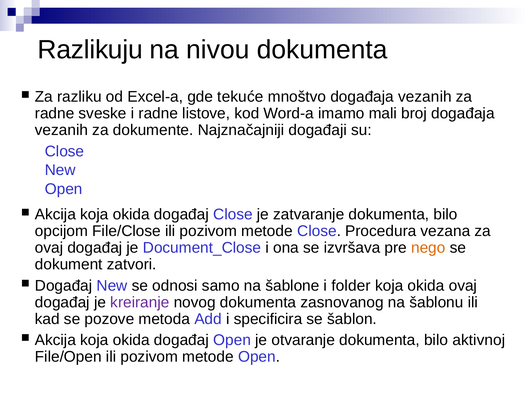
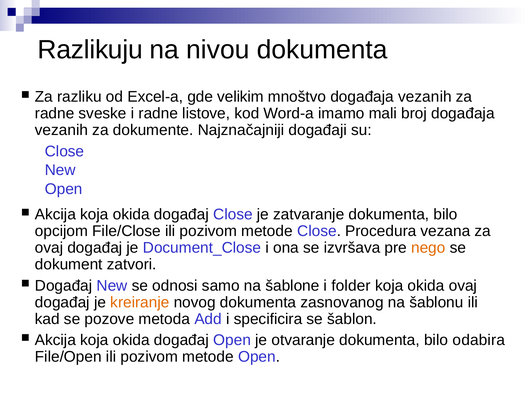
tekuće: tekuće -> velikim (241, 97)
kreiranje colour: purple -> orange (140, 302)
aktivnoj: aktivnoj -> odabira (479, 340)
